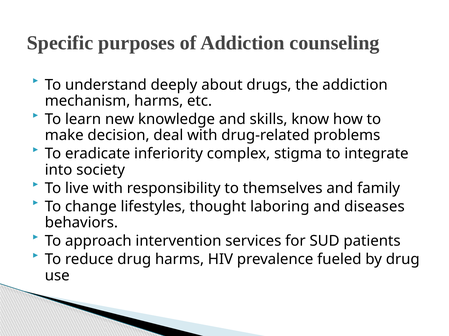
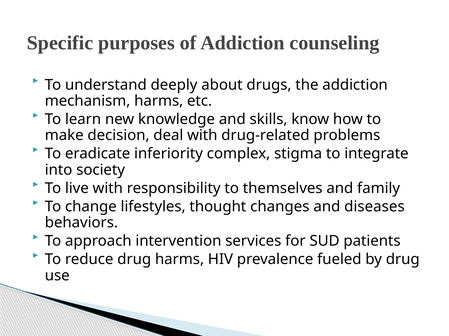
laboring: laboring -> changes (280, 207)
